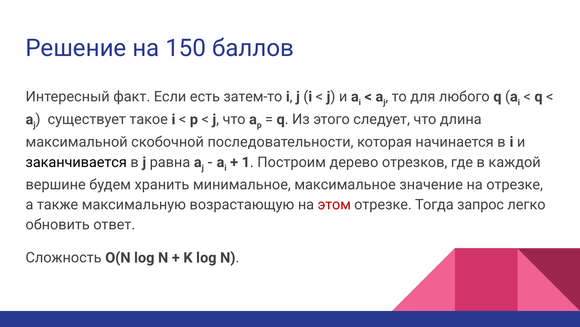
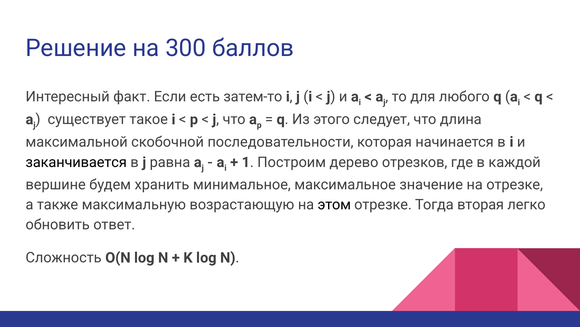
150: 150 -> 300 (186, 48)
этом colour: red -> black (334, 204)
запрос: запрос -> вторая (481, 204)
